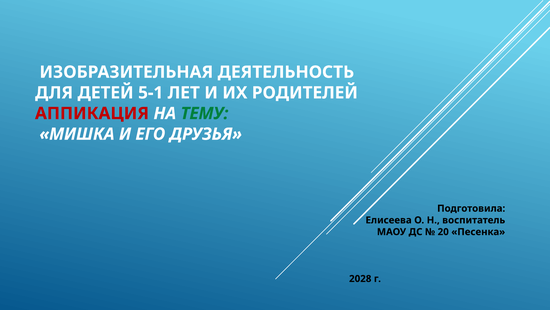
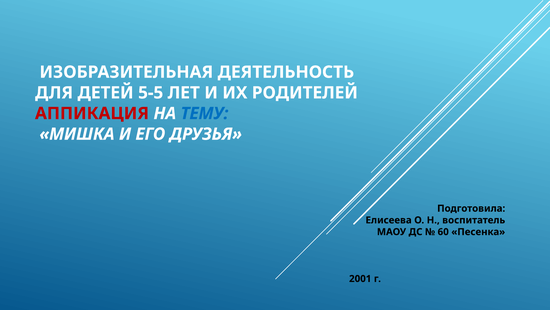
5-1: 5-1 -> 5-5 (151, 93)
ТЕМУ colour: green -> blue (205, 113)
20: 20 -> 60 (443, 231)
2028: 2028 -> 2001 (360, 278)
